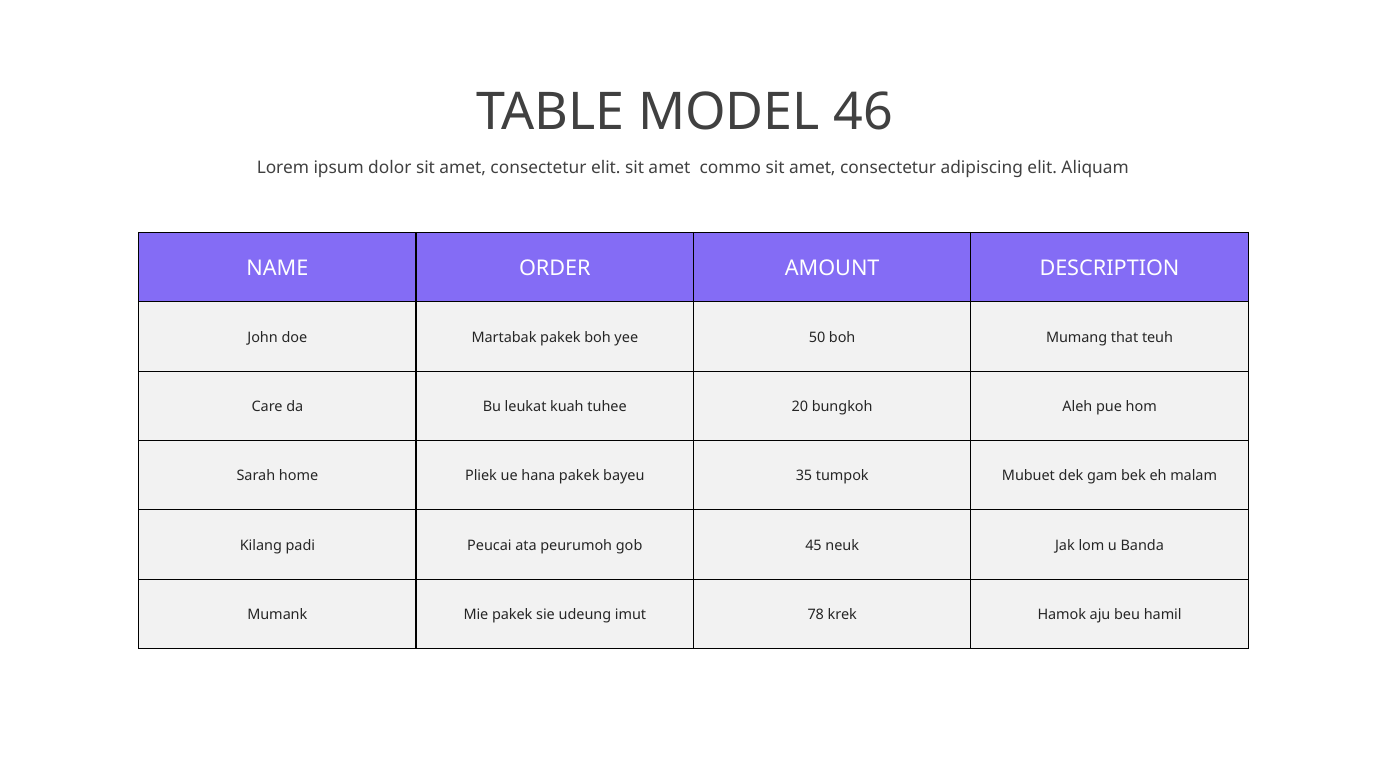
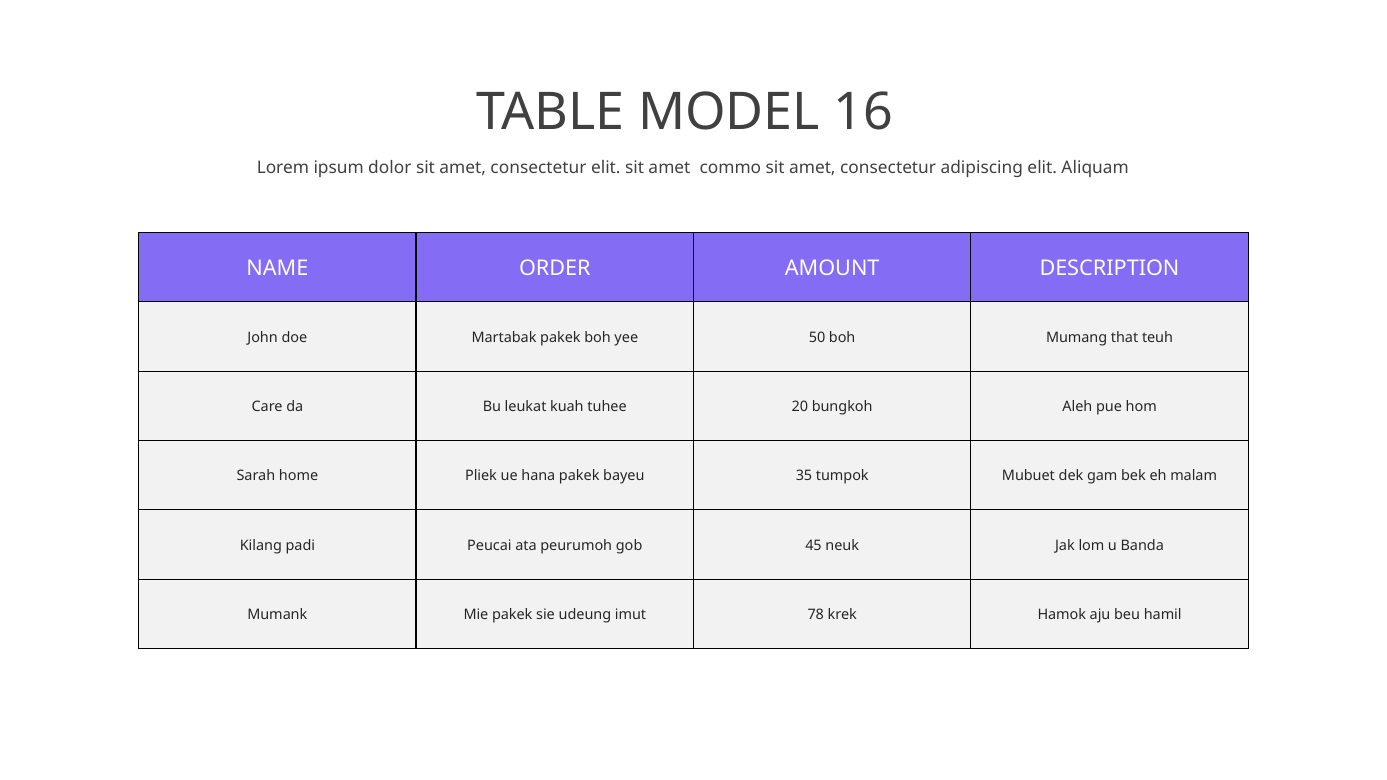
46: 46 -> 16 (863, 112)
